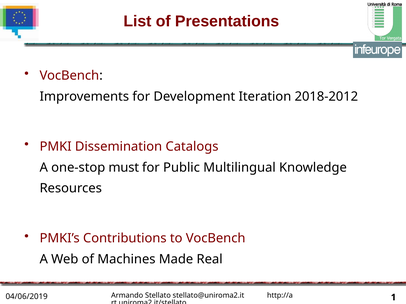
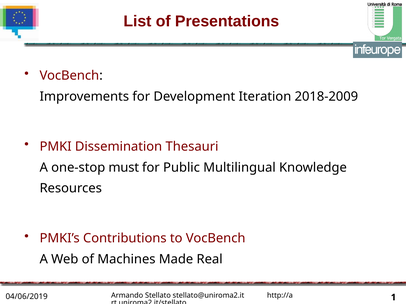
2018-2012: 2018-2012 -> 2018-2009 (326, 97)
Catalogs: Catalogs -> Thesauri (192, 147)
